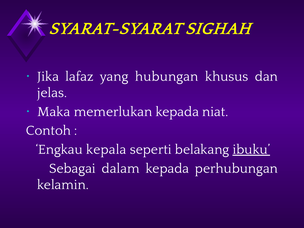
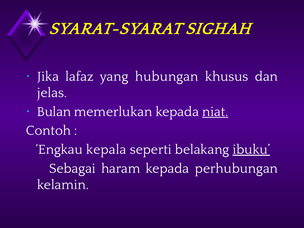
Maka: Maka -> Bulan (54, 112)
niat underline: none -> present (215, 112)
dalam: dalam -> haram (121, 168)
